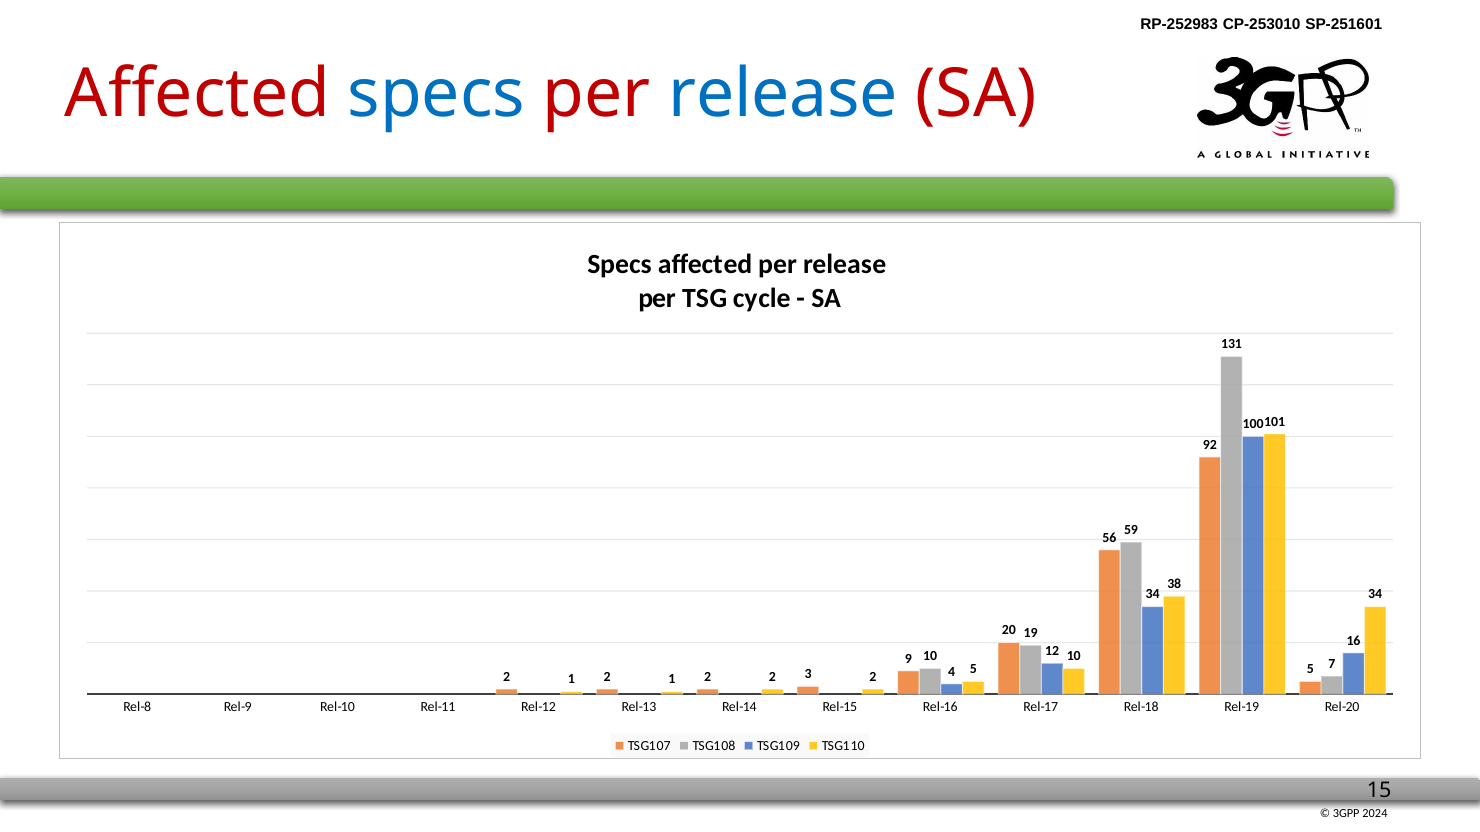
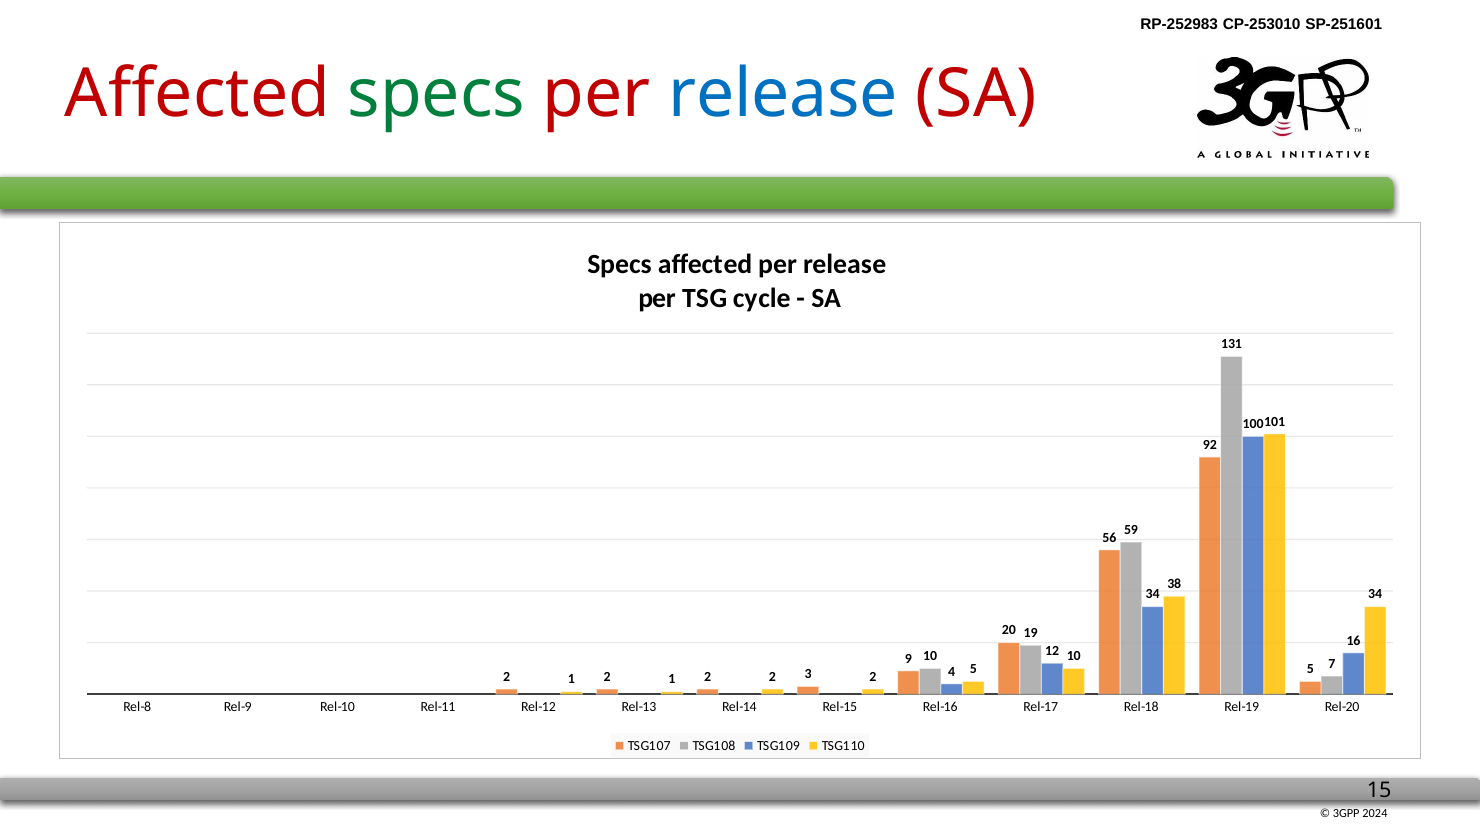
specs colour: blue -> green (437, 94)
